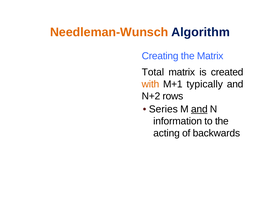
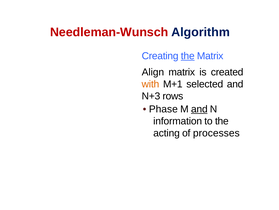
Needleman-Wunsch colour: orange -> red (109, 32)
the underline: none -> present (188, 56)
Total: Total -> Align (153, 72)
typically: typically -> selected (205, 84)
N+2: N+2 -> N+3 (151, 96)
Series: Series -> Phase (163, 109)
backwards: backwards -> processes (216, 133)
